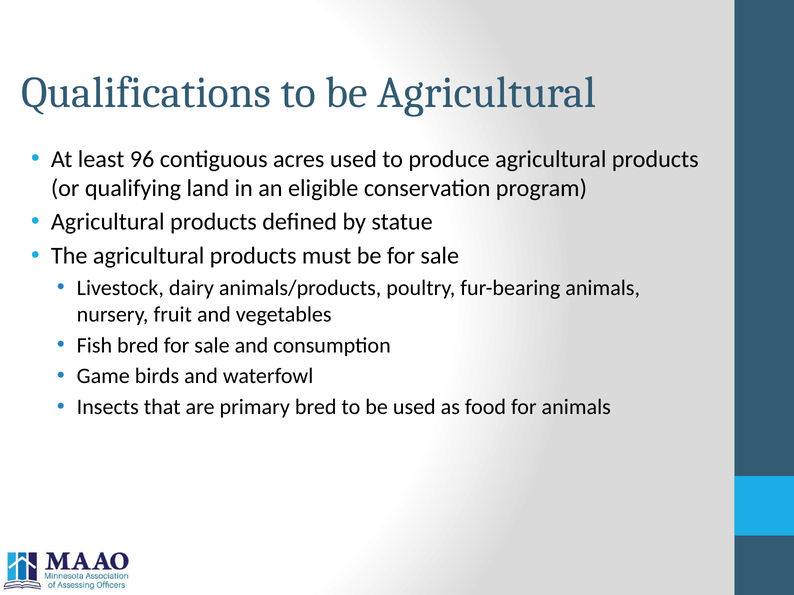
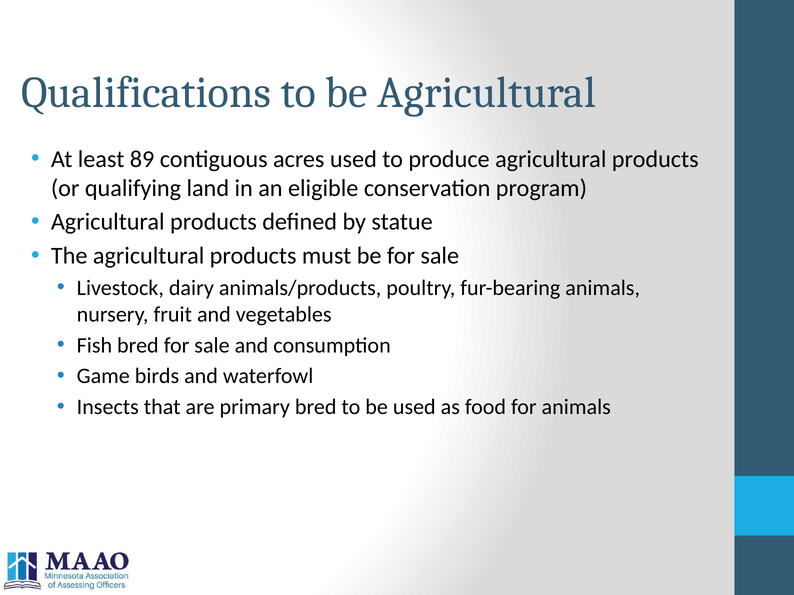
96: 96 -> 89 (142, 159)
